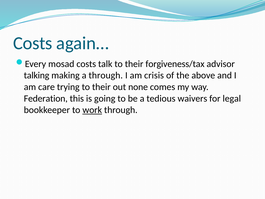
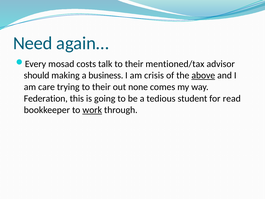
Costs: Costs -> Need (33, 43)
forgiveness/tax: forgiveness/tax -> mentioned/tax (175, 64)
talking: talking -> should (37, 75)
a through: through -> business (106, 75)
above underline: none -> present (203, 75)
waivers: waivers -> student (192, 98)
legal: legal -> read (232, 98)
